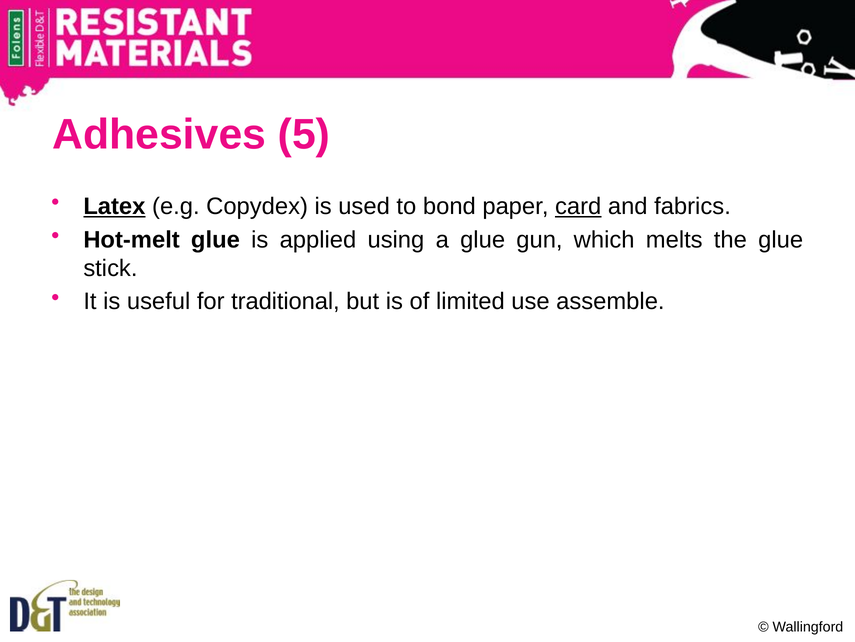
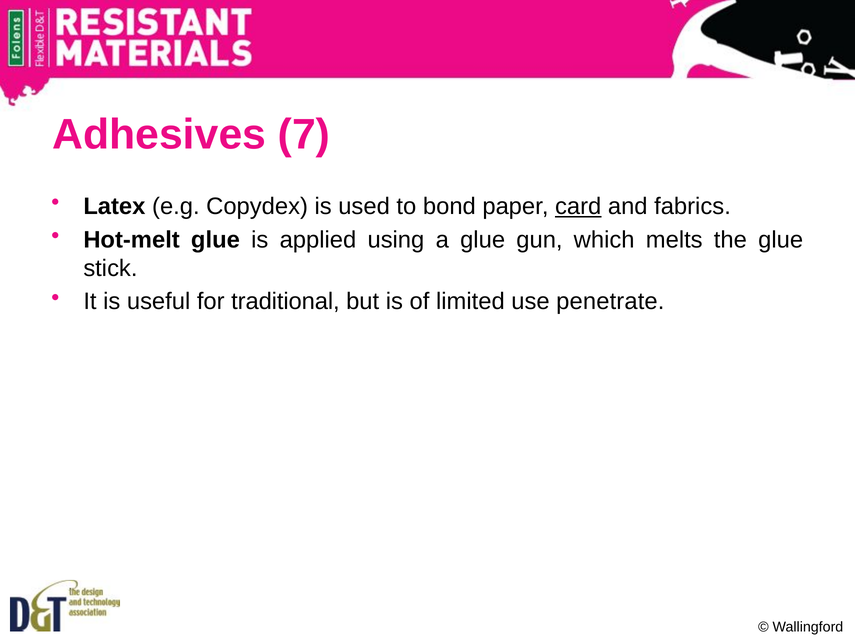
5: 5 -> 7 (304, 135)
Latex underline: present -> none (114, 206)
assemble: assemble -> penetrate (610, 301)
